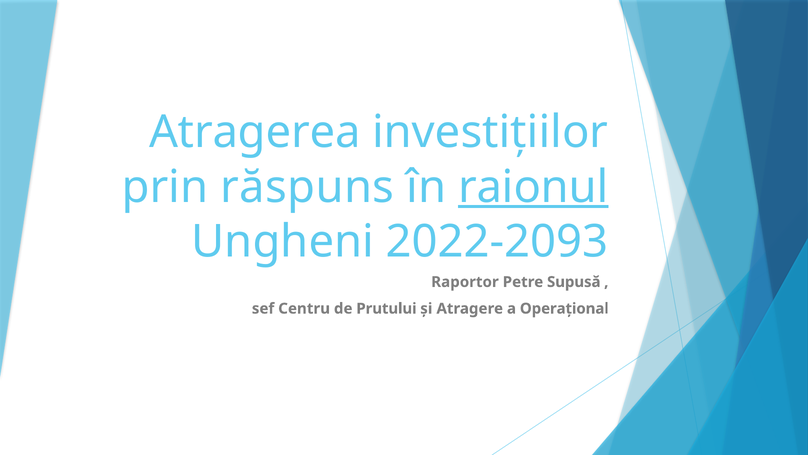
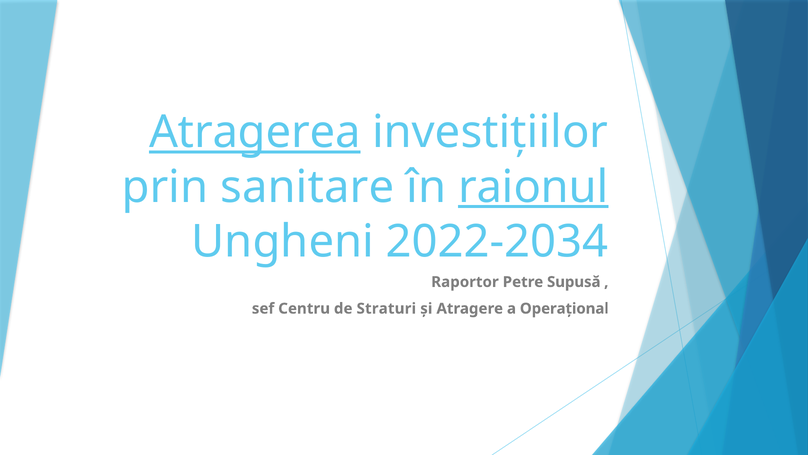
Atragerea underline: none -> present (255, 132)
răspuns: răspuns -> sanitare (307, 187)
2022-2093: 2022-2093 -> 2022-2034 (497, 241)
Prutului: Prutului -> Straturi (386, 308)
